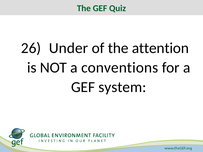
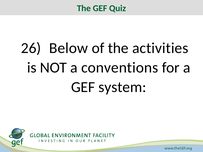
Under: Under -> Below (69, 48)
attention: attention -> activities (160, 48)
